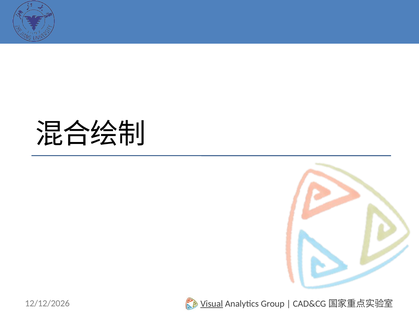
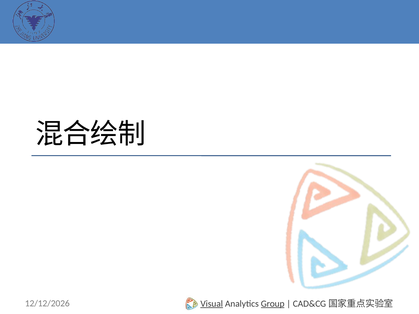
Group underline: none -> present (273, 304)
